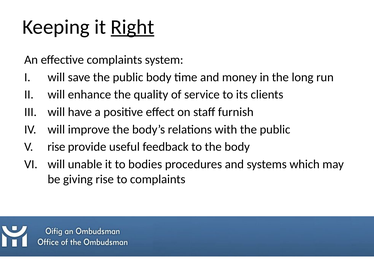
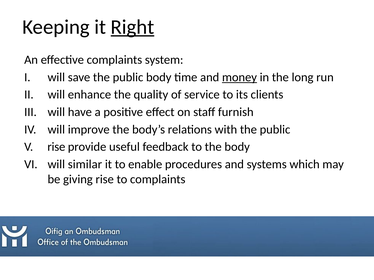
money underline: none -> present (239, 77)
unable: unable -> similar (85, 165)
bodies: bodies -> enable (145, 165)
